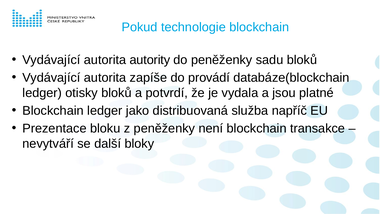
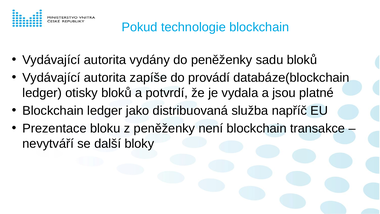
autority: autority -> vydány (150, 60)
